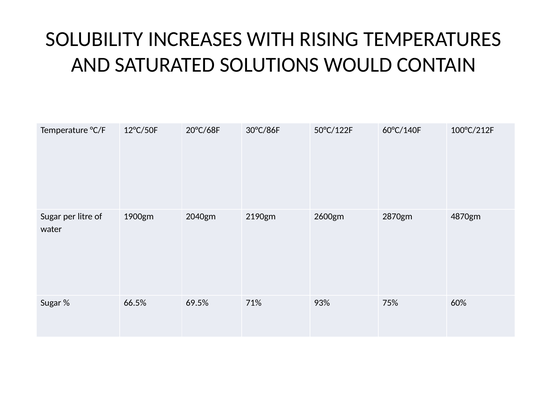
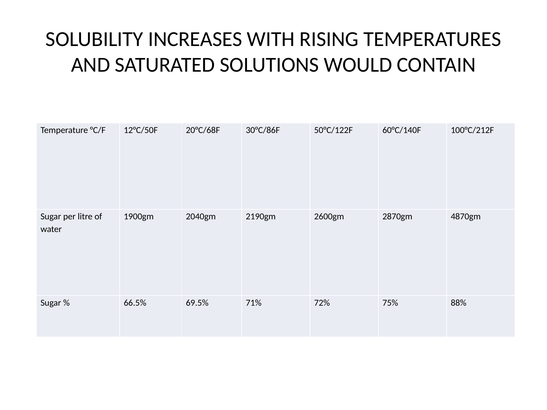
93%: 93% -> 72% (322, 303)
60%: 60% -> 88% (459, 303)
